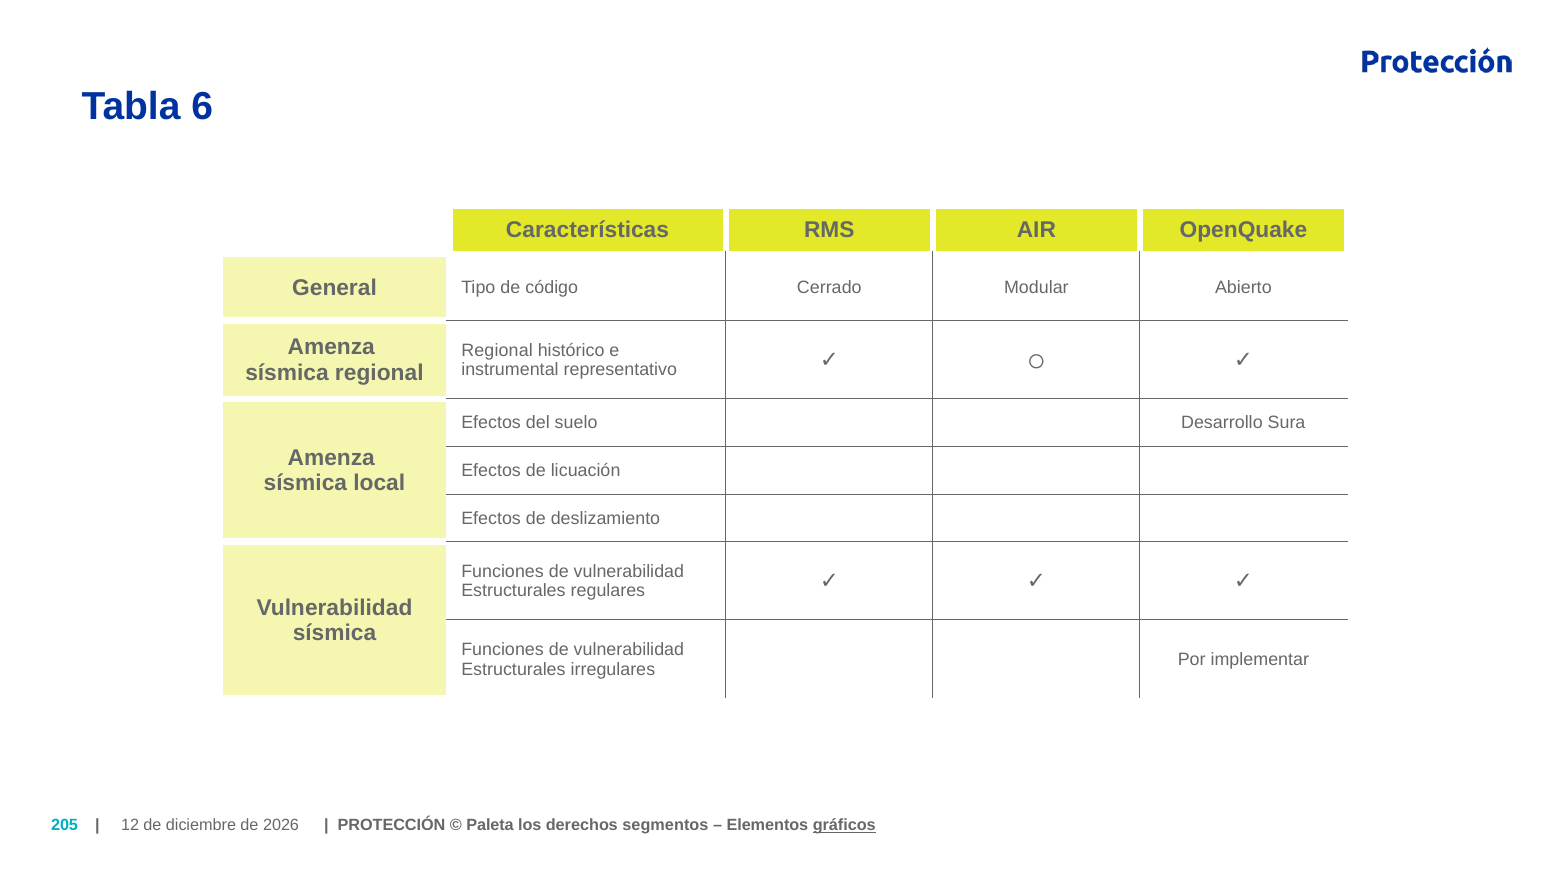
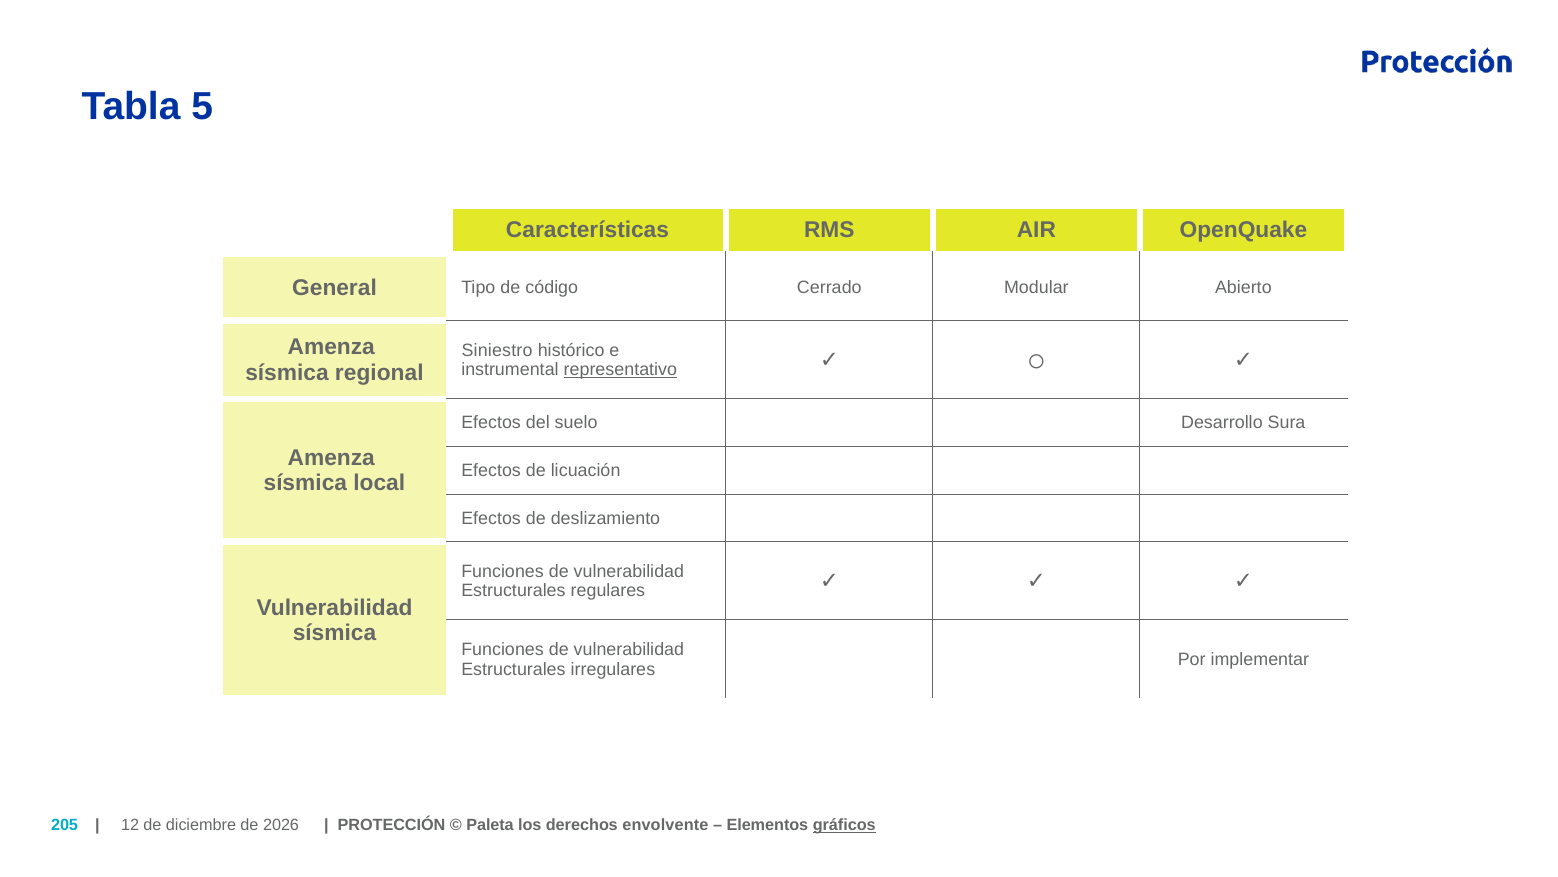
6: 6 -> 5 (202, 107)
Regional: Regional -> Siniestro (497, 350)
representativo underline: none -> present (620, 370)
segmentos: segmentos -> envolvente (665, 825)
